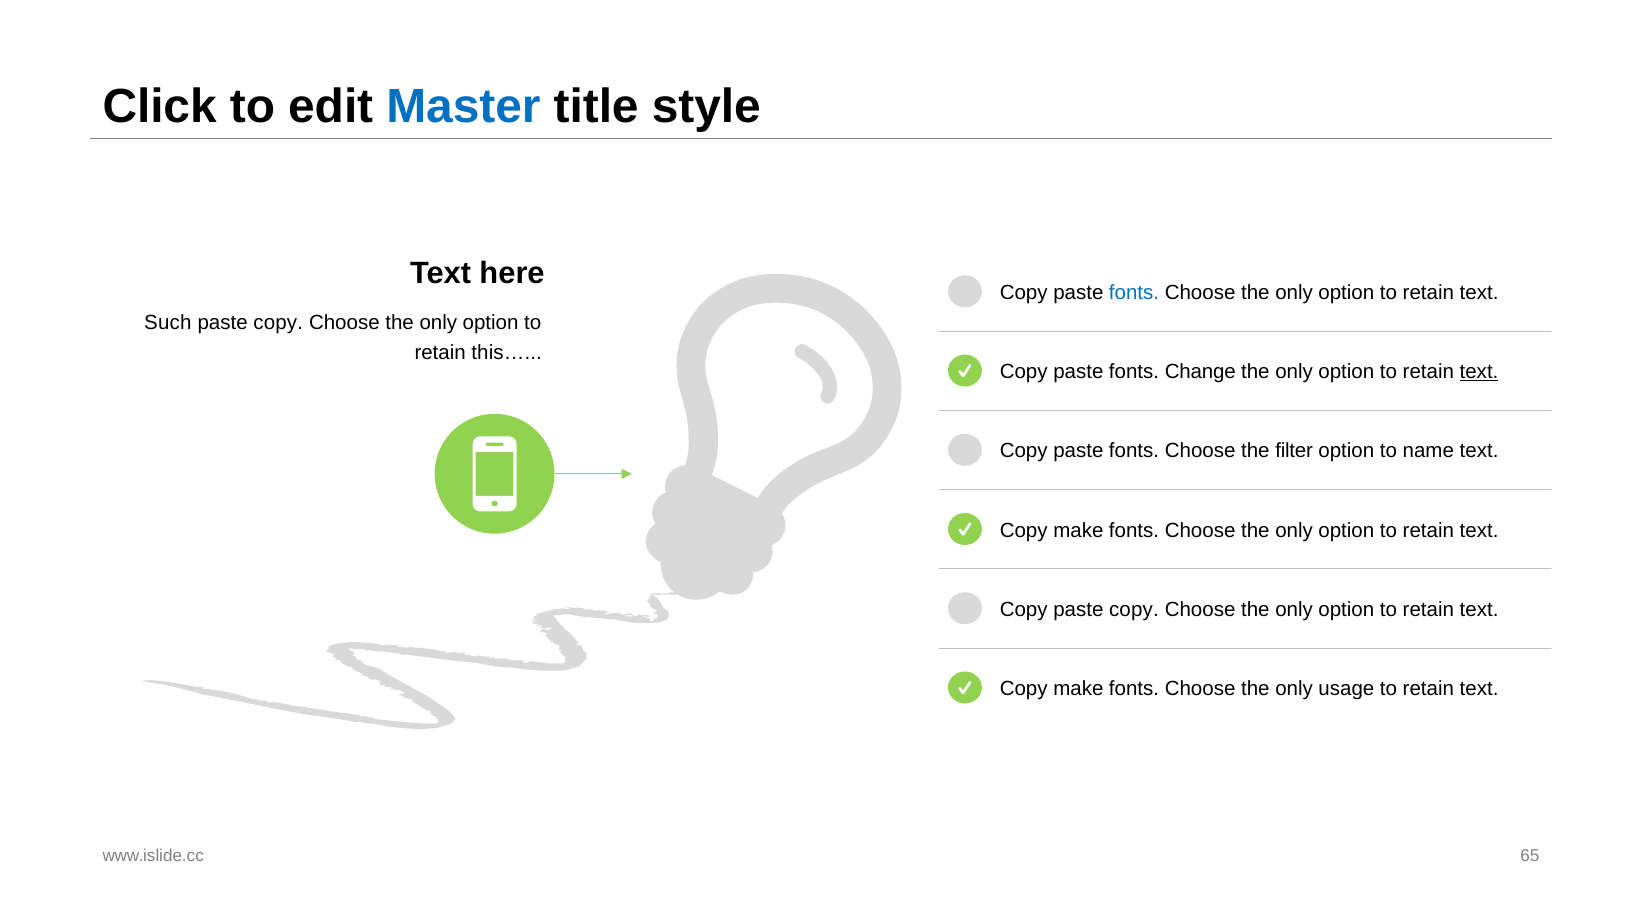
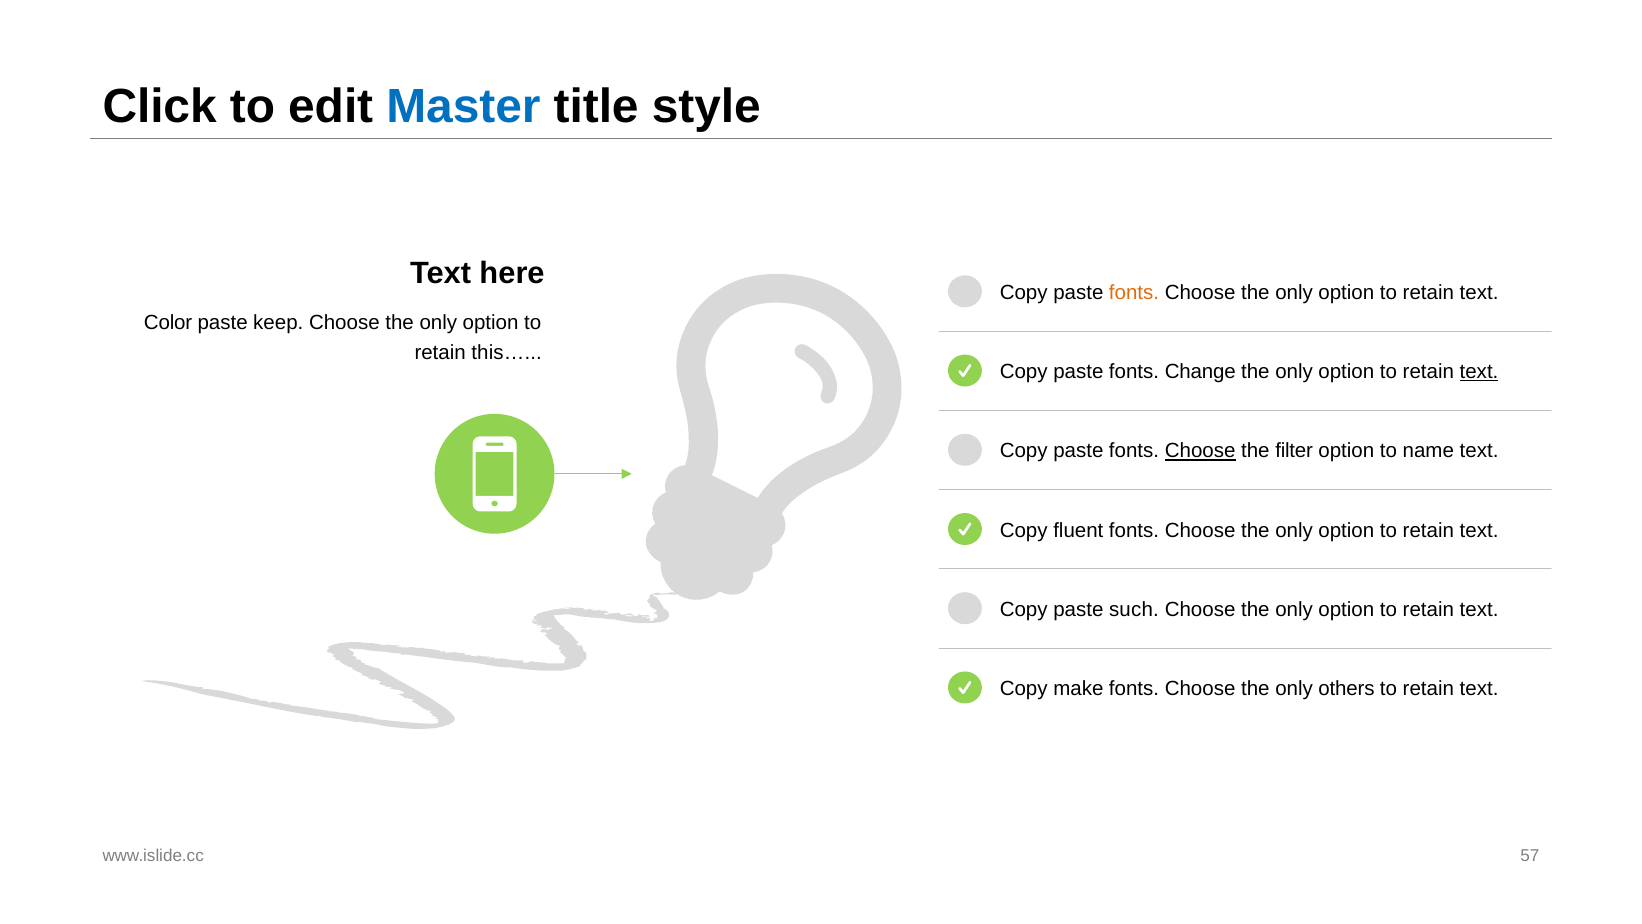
fonts colour: blue -> orange (1134, 293)
Such: Such -> Color (168, 323)
copy: copy -> keep (278, 323)
Choose underline: none -> present (1200, 451)
make: make -> fluent (1078, 530)
Copy paste copy: copy -> such (1134, 609)
usage: usage -> others (1347, 689)
65: 65 -> 57 (1530, 856)
